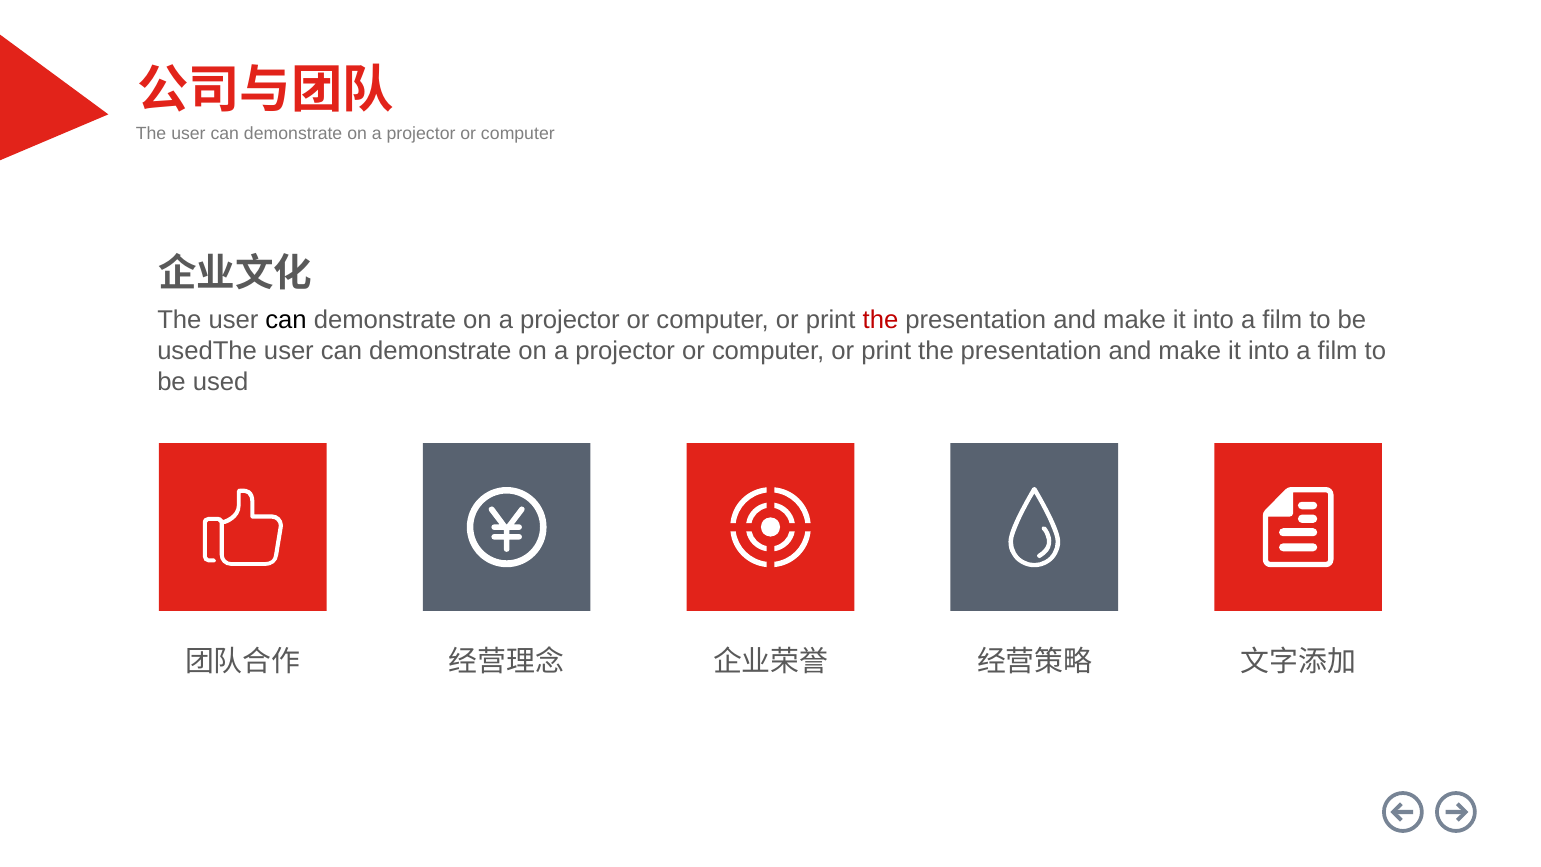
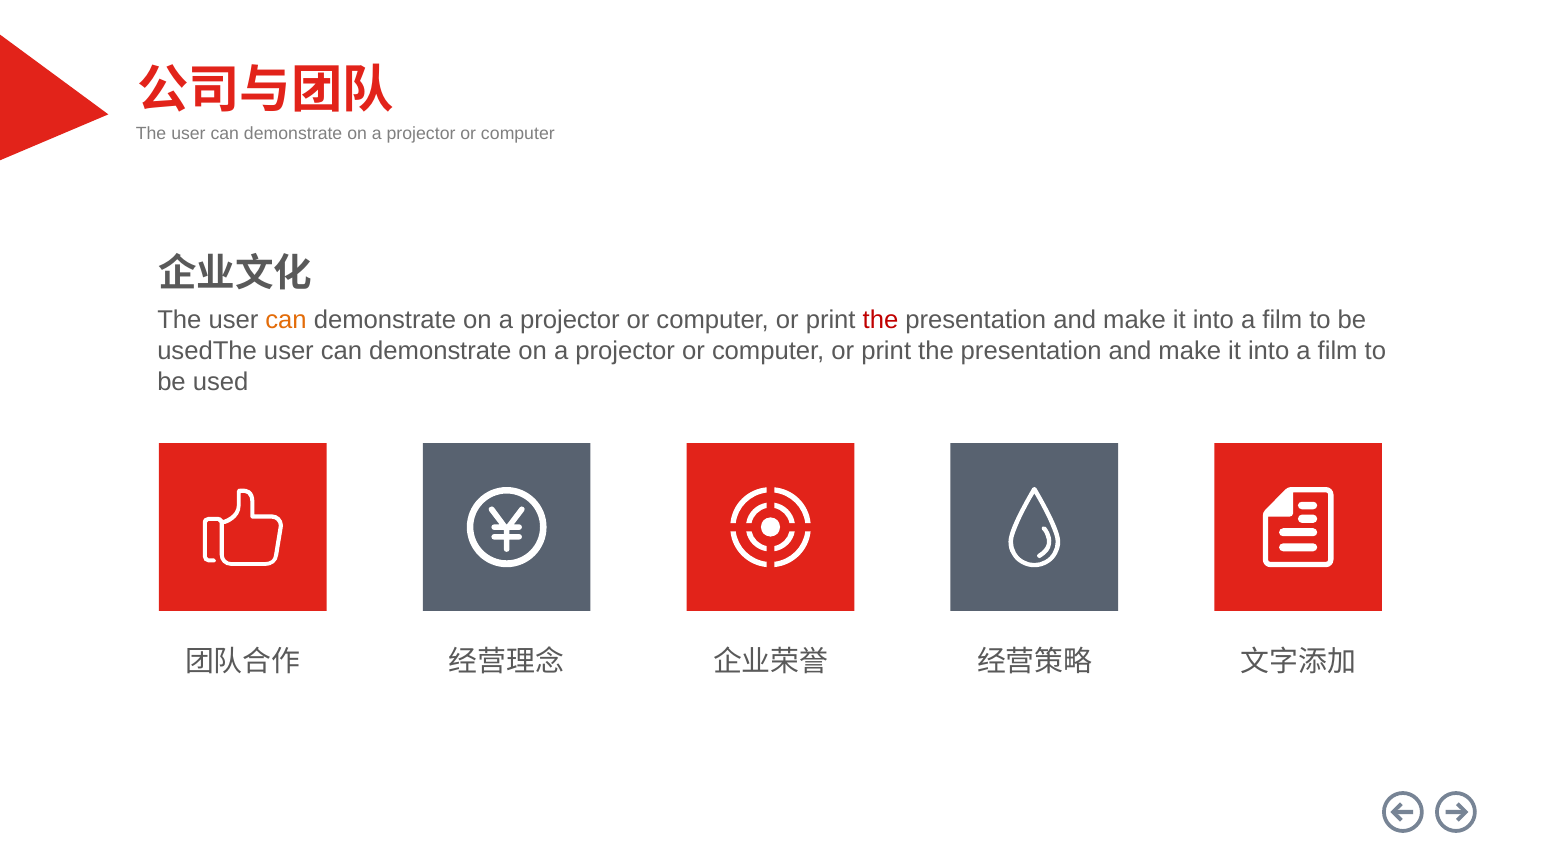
can colour: black -> orange (286, 320)
